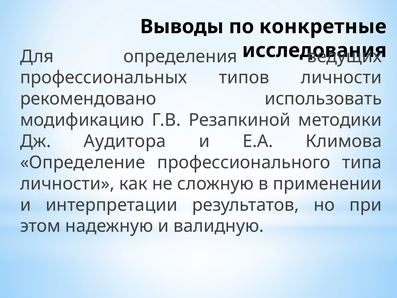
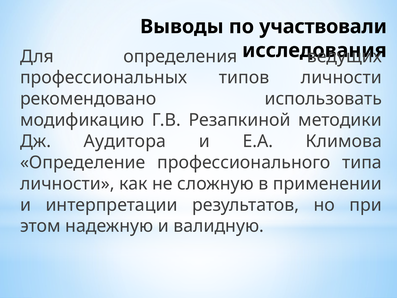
конкретные: конкретные -> участвовали (323, 27)
